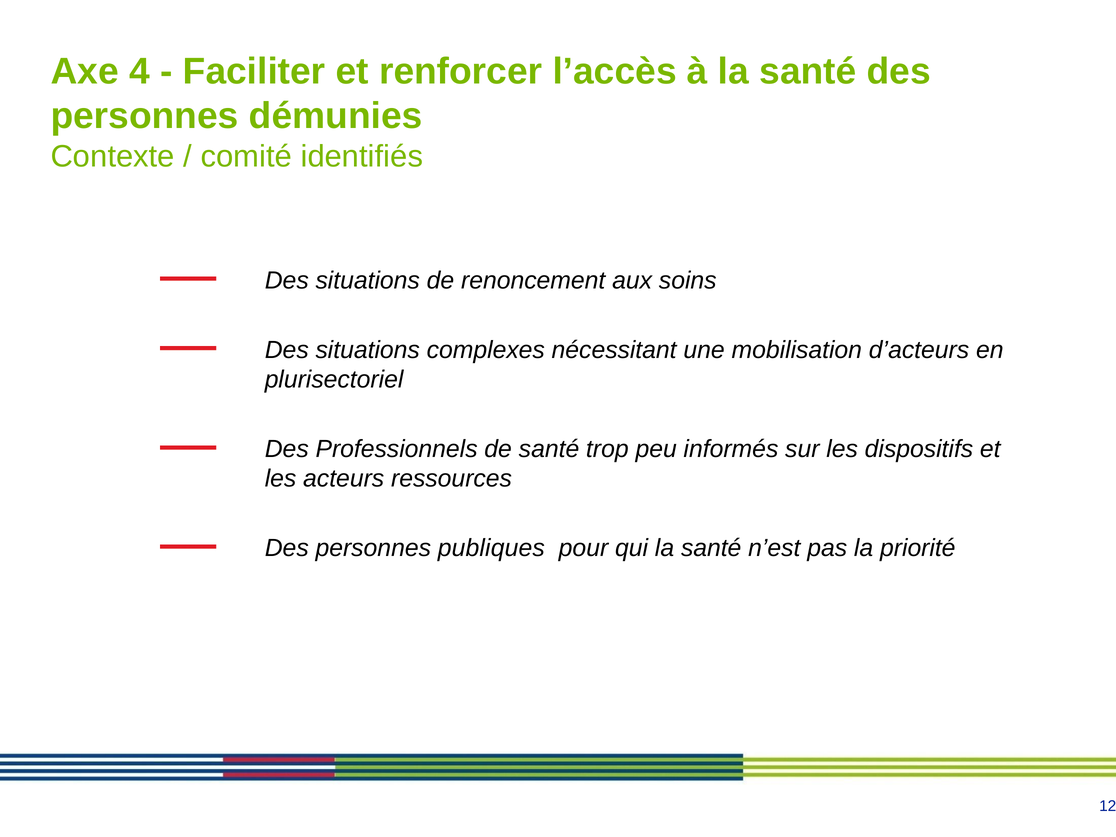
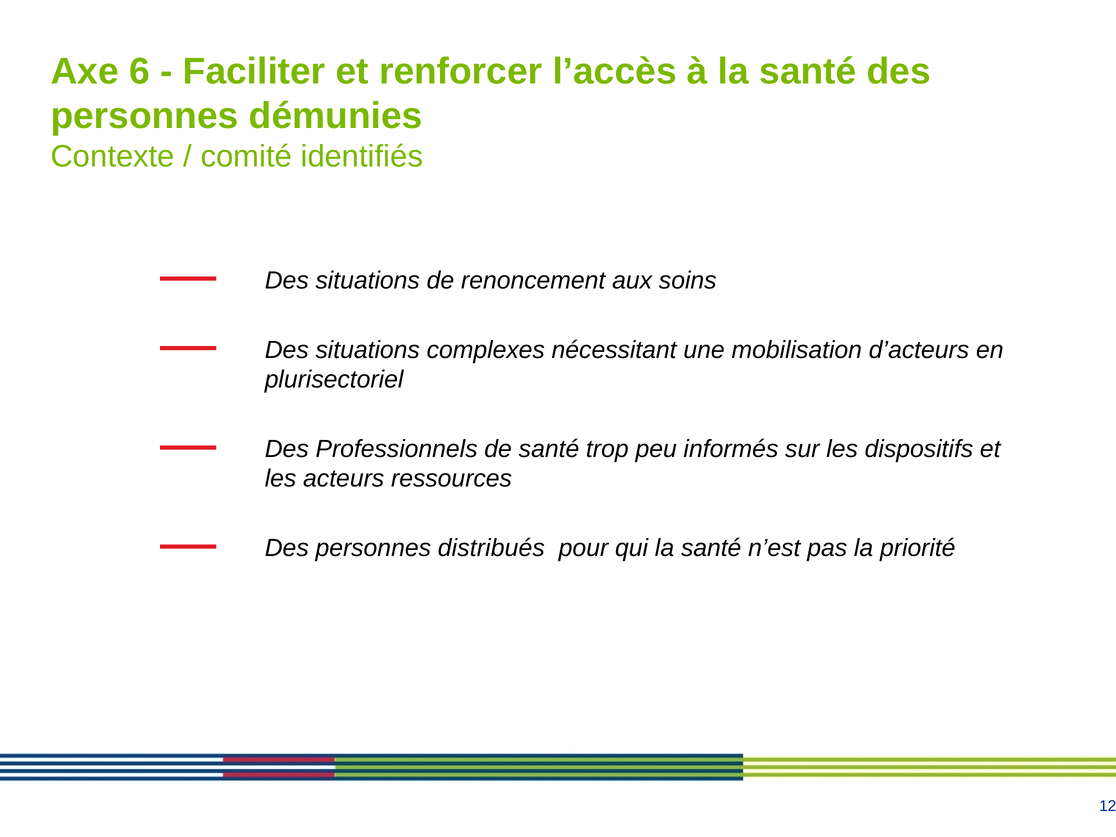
4: 4 -> 6 (139, 71)
publiques: publiques -> distribués (491, 548)
